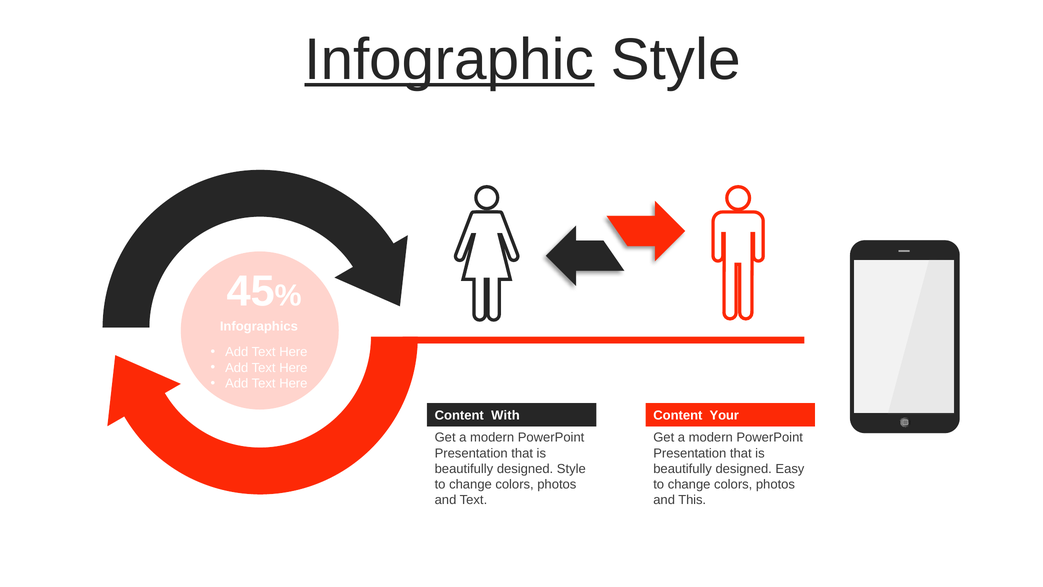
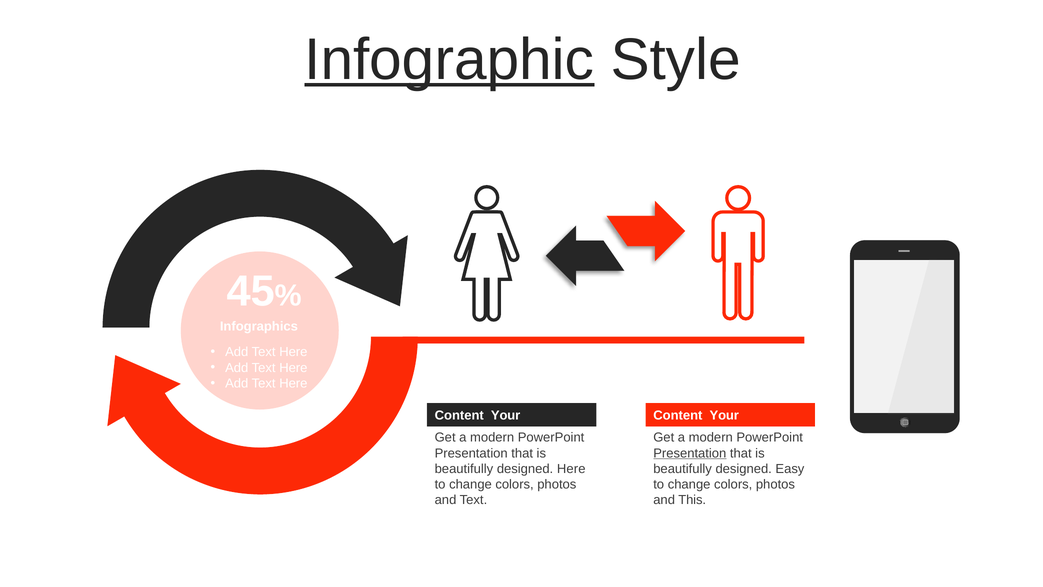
With: With -> Your (506, 415)
Presentation underline: none -> present (690, 453)
designed Style: Style -> Here (571, 469)
